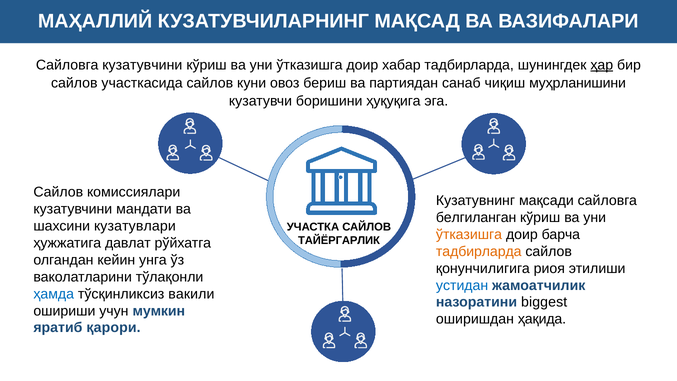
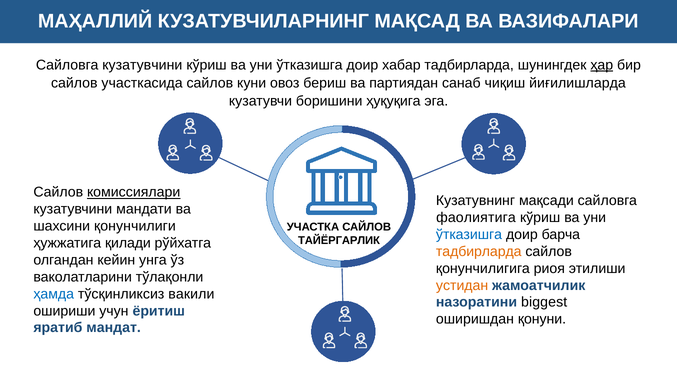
муҳрланишини: муҳрланишини -> йиғилишларда (577, 83)
комиссиялари underline: none -> present (134, 192)
белгиланган: белгиланган -> фаолиятига (476, 218)
кузатувлари: кузатувлари -> қонунчилиги (135, 226)
ўтказишга colour: orange -> blue (469, 234)
давлат: давлат -> қилади (128, 243)
устидан colour: blue -> orange (462, 285)
мумкин: мумкин -> ёритиш (159, 311)
ҳақида: ҳақида -> қонуни (542, 319)
қарори: қарори -> мандат (114, 328)
